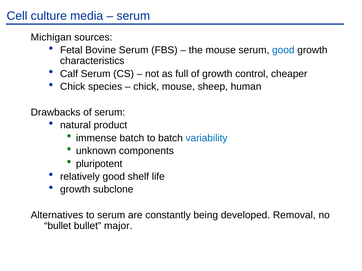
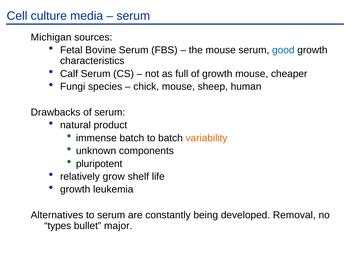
growth control: control -> mouse (252, 74)
Chick: Chick -> Fungi (73, 87)
variability colour: blue -> orange (207, 138)
relatively good: good -> grow (114, 177)
subclone: subclone -> leukemia (113, 190)
bullet: bullet -> types (58, 226)
